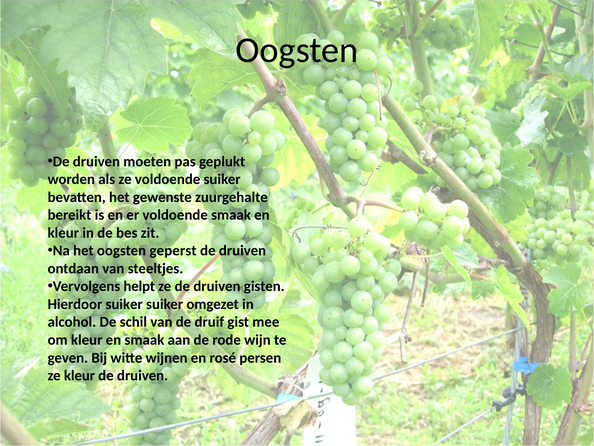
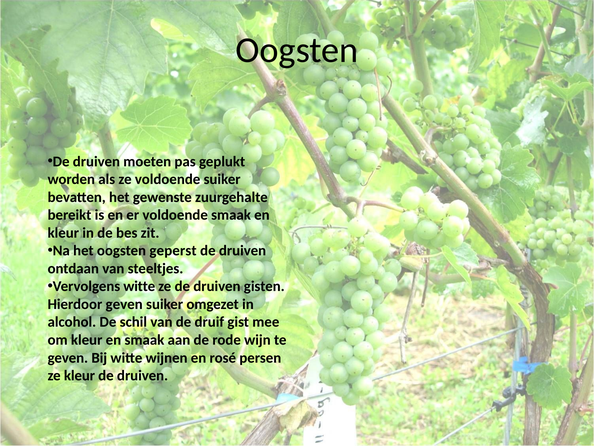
Vervolgens helpt: helpt -> witte (139, 286)
Hierdoor suiker: suiker -> geven (124, 304)
